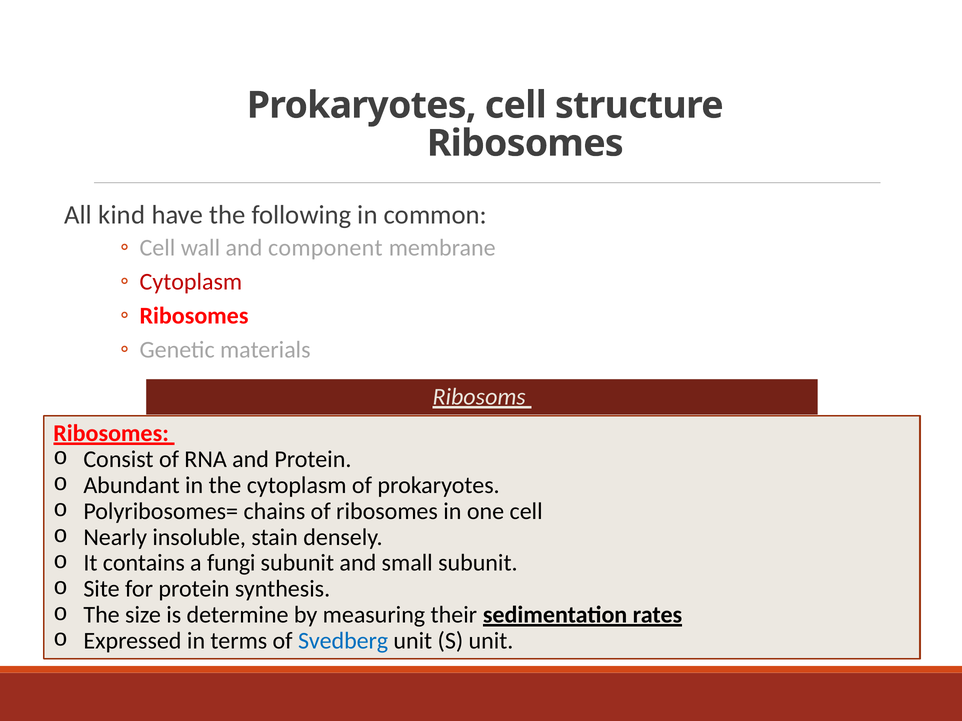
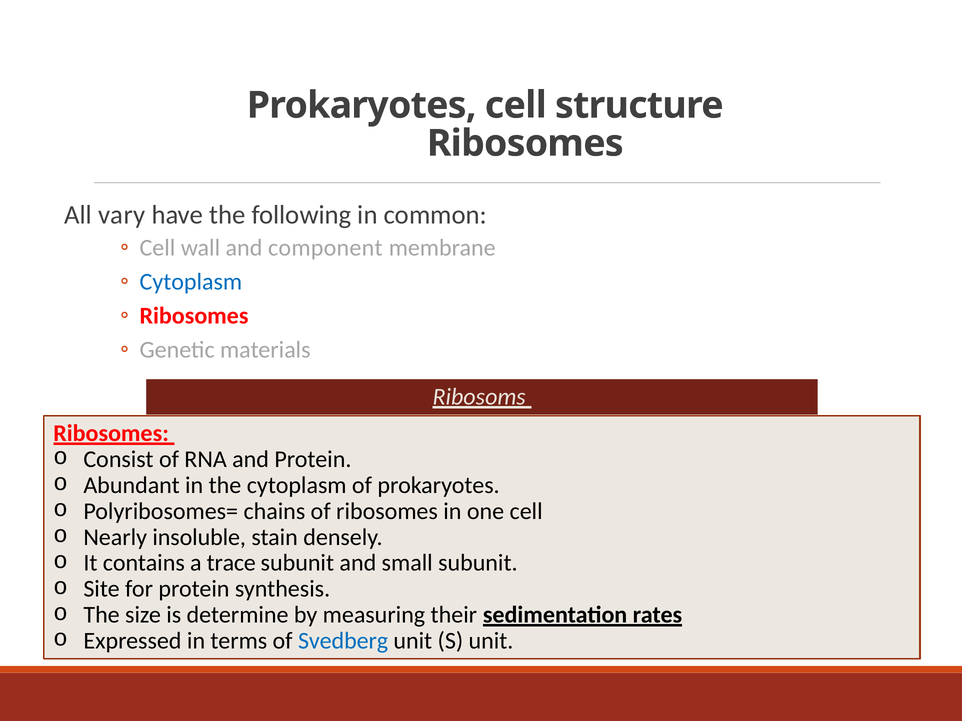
kind: kind -> vary (122, 215)
Cytoplasm colour: red -> blue (191, 282)
fungi: fungi -> trace (231, 563)
